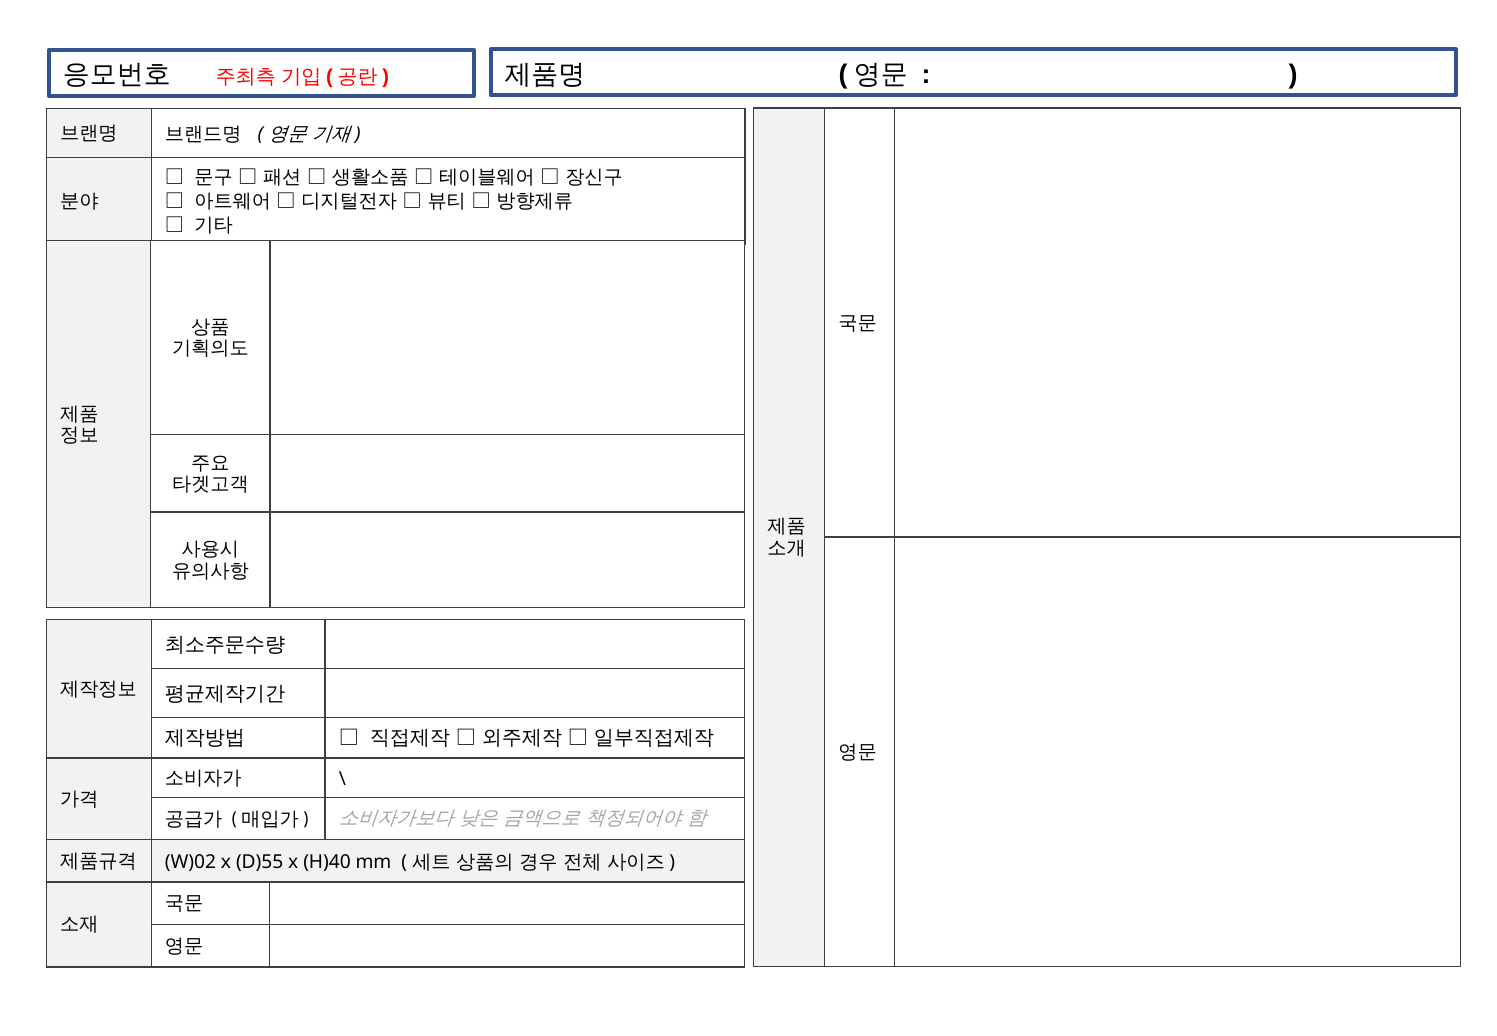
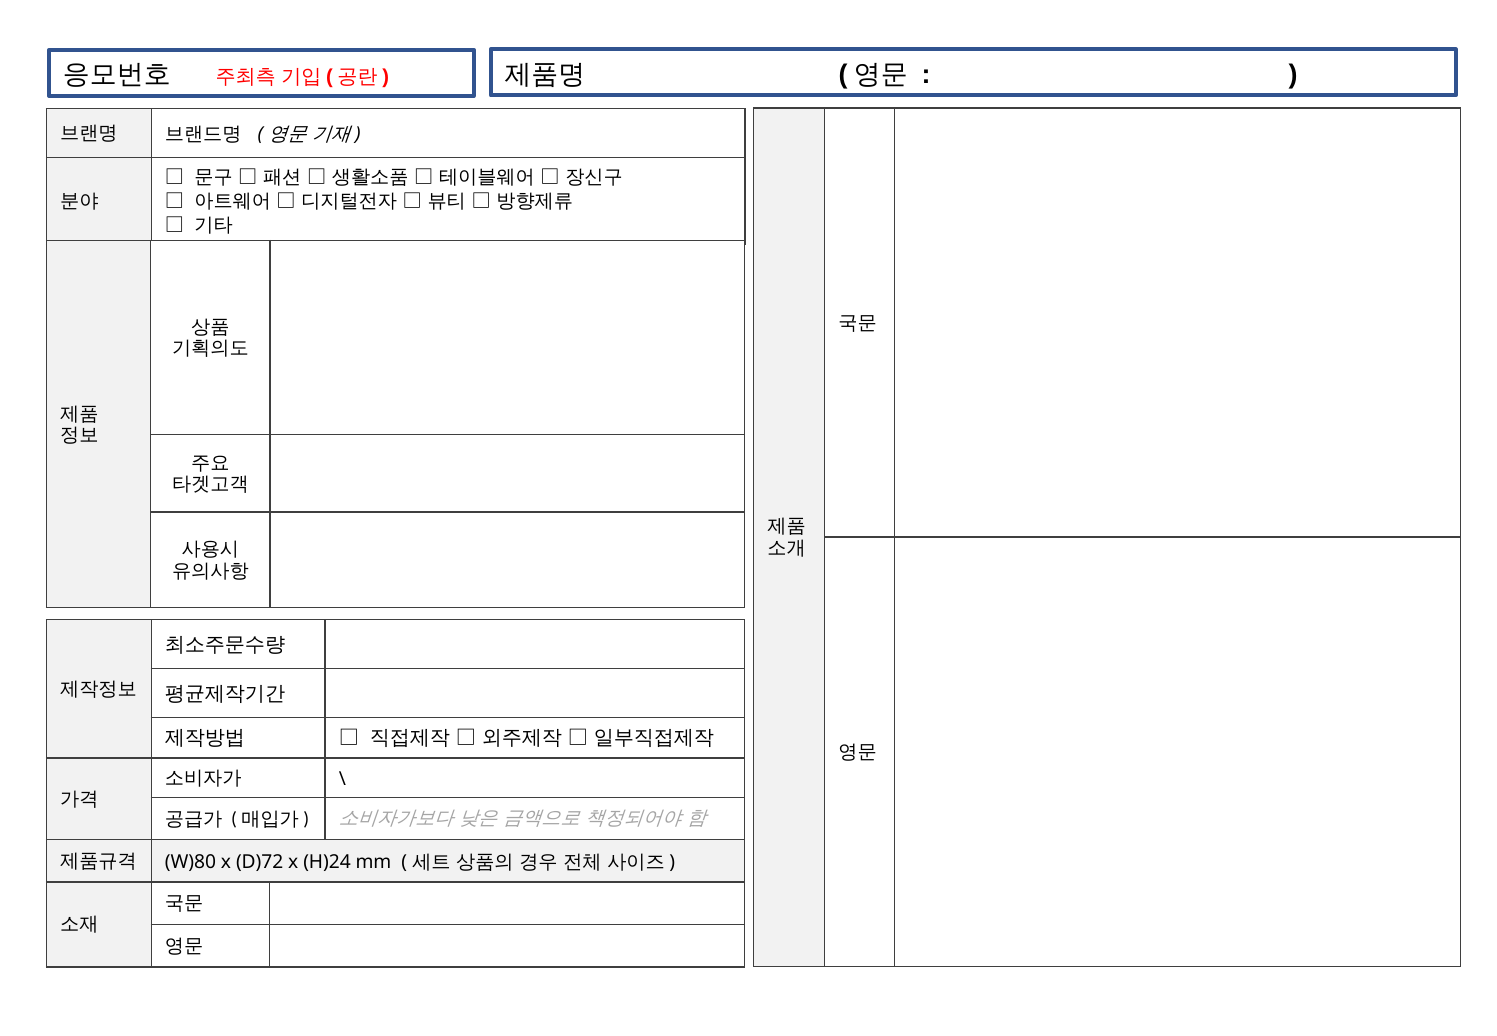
W)02: W)02 -> W)80 (191, 862)
D)55: D)55 -> D)72 (260, 862)
H)40: H)40 -> H)24 (327, 862)
